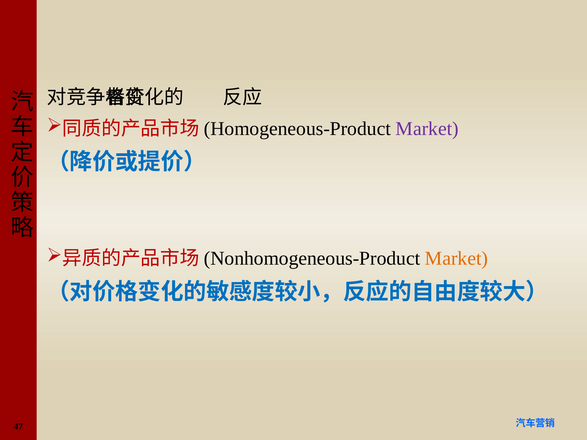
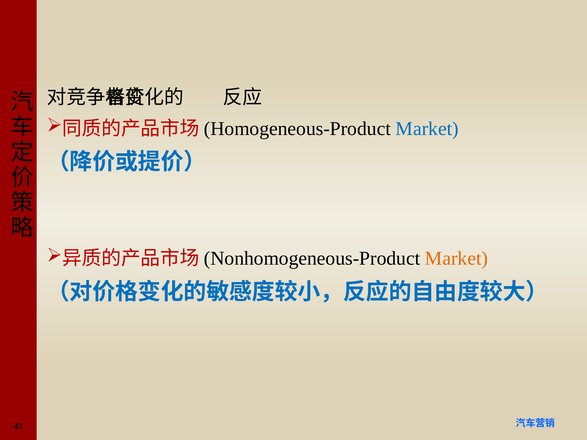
Market colour: purple -> blue (427, 129)
